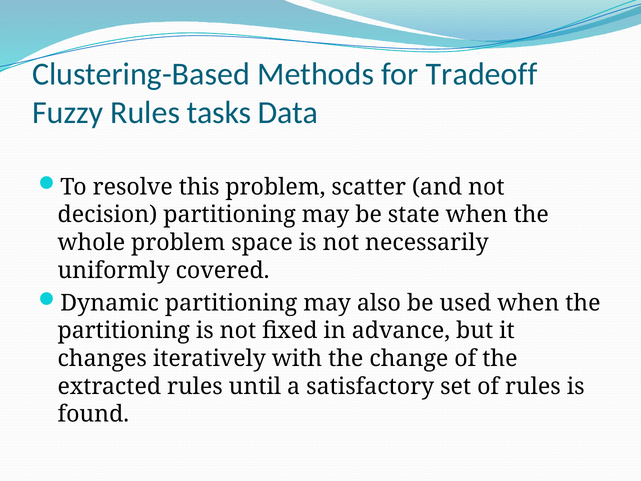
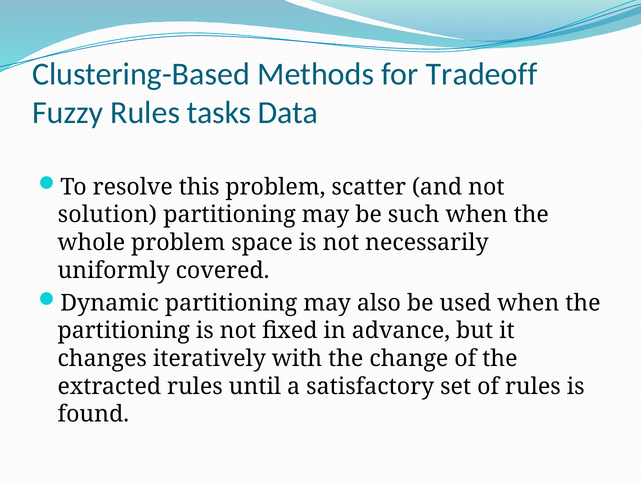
decision: decision -> solution (107, 215)
state: state -> such (414, 215)
